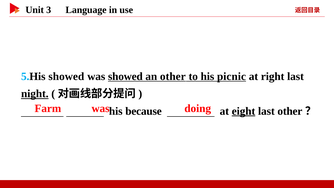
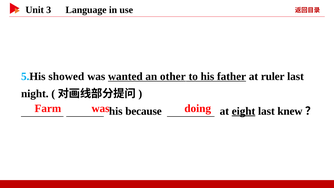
was showed: showed -> wanted (125, 76)
picnic: picnic -> father (232, 76)
right: right -> ruler (273, 76)
night underline: present -> none (35, 94)
last other: other -> knew (290, 111)
